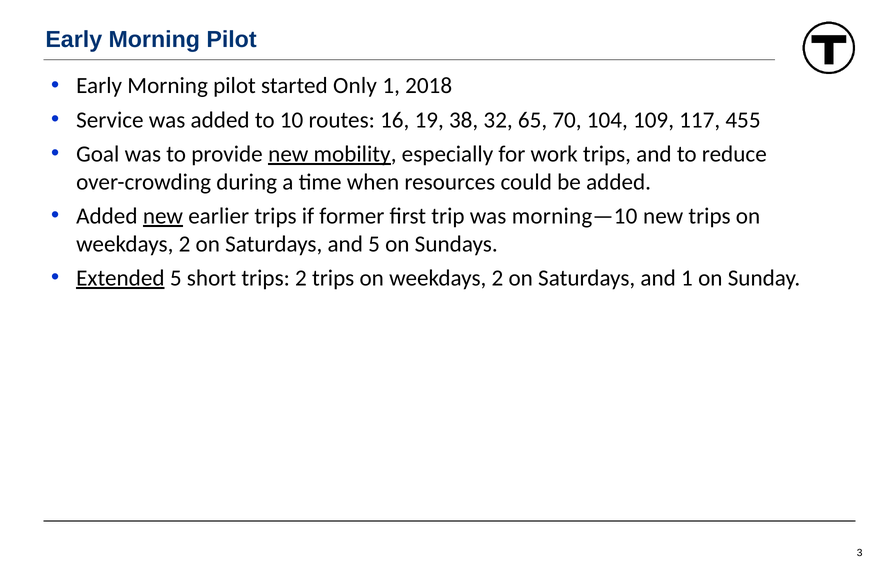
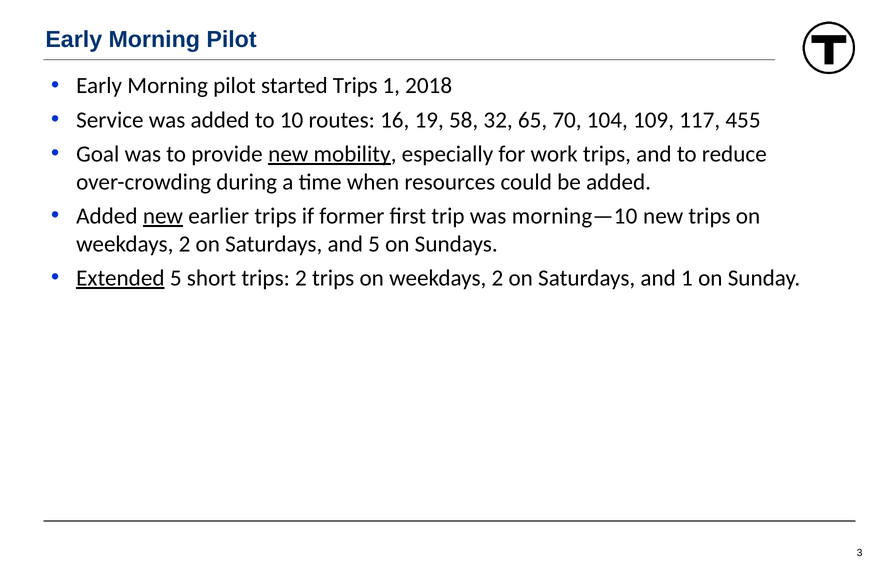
started Only: Only -> Trips (355, 86)
38: 38 -> 58 (464, 120)
